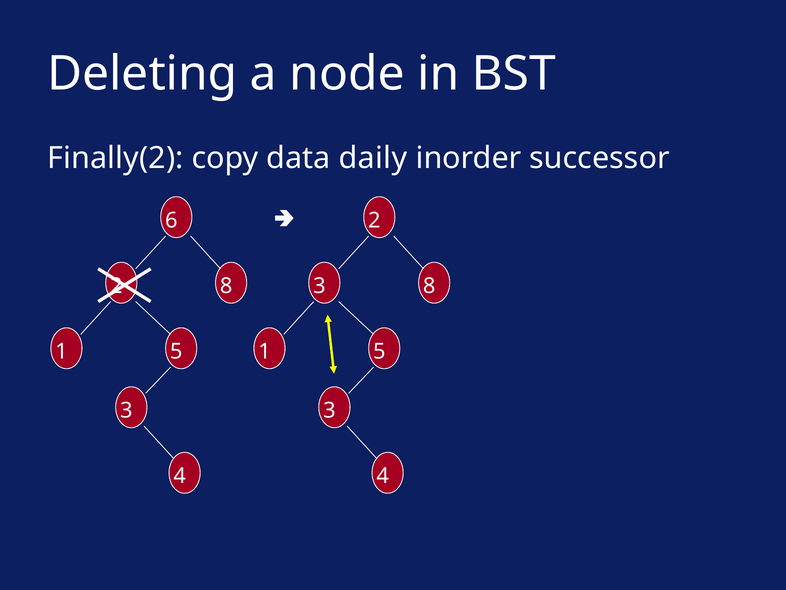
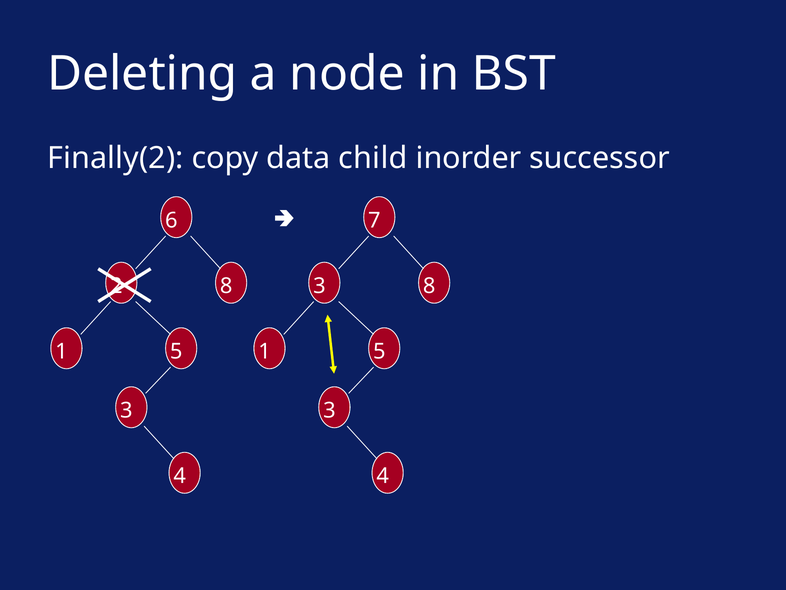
daily: daily -> child (373, 158)
2: 2 -> 7 (374, 220)
